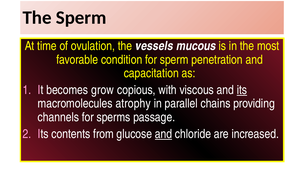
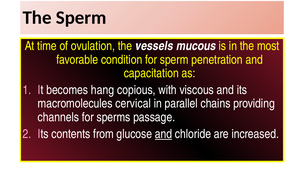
grow: grow -> hang (103, 90)
its underline: present -> none (242, 90)
atrophy: atrophy -> cervical (133, 103)
